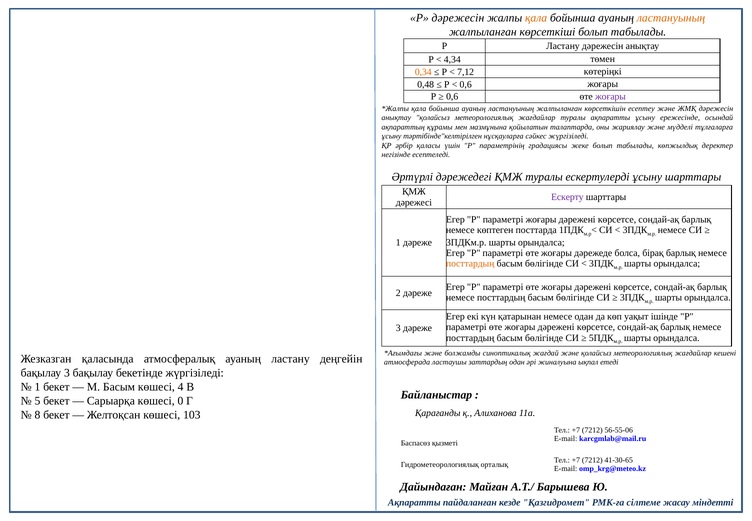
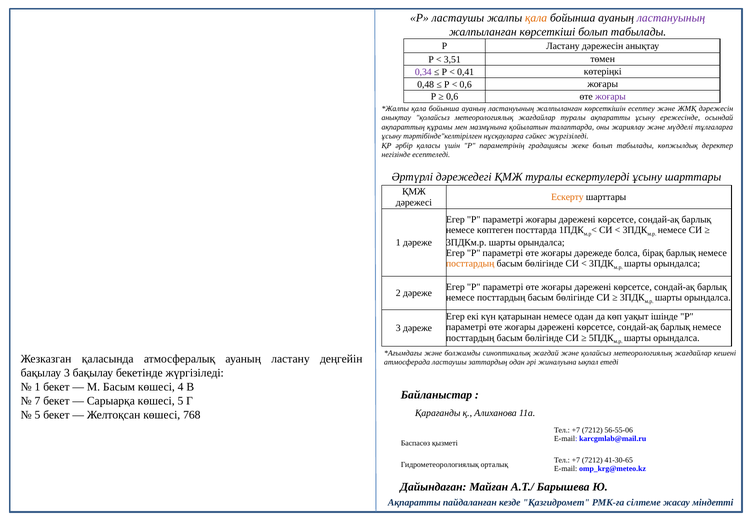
Р дәрежесін: дәрежесін -> ластаушы (458, 18)
ластануының colour: orange -> purple (671, 18)
4,34: 4,34 -> 3,51 (452, 60)
0,34 colour: orange -> purple (423, 72)
7,12: 7,12 -> 0,41 (466, 72)
Ескерту colour: purple -> orange (567, 197)
5: 5 -> 7 (37, 401)
көшесі 0: 0 -> 5 (180, 401)
8: 8 -> 5 (37, 414)
103: 103 -> 768 (192, 414)
